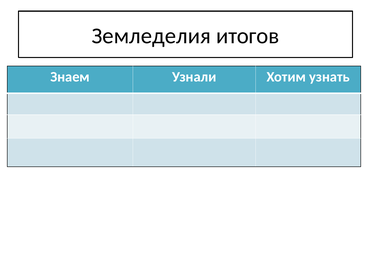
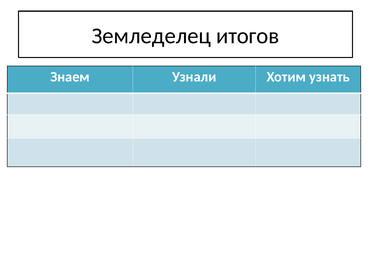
Земледелия: Земледелия -> Земледелец (151, 36)
